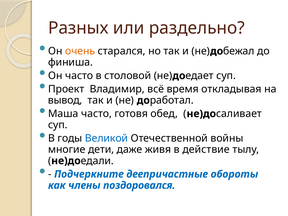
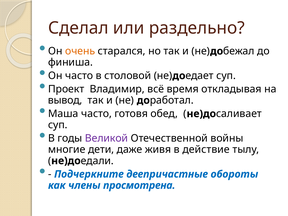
Разных: Разных -> Сделал (78, 28)
Великой colour: blue -> purple (106, 138)
поздоровался: поздоровался -> просмотрена (139, 185)
